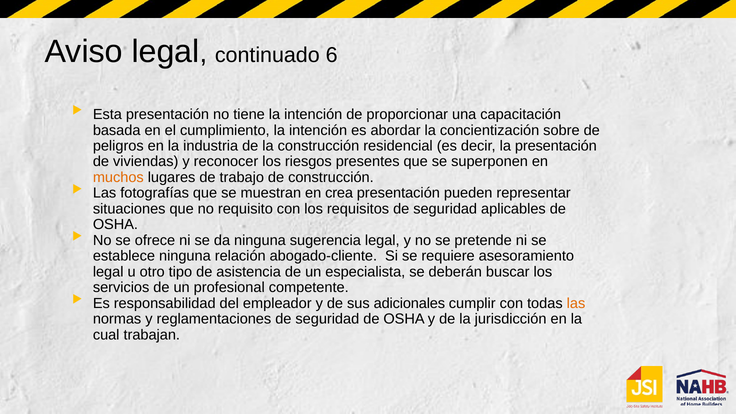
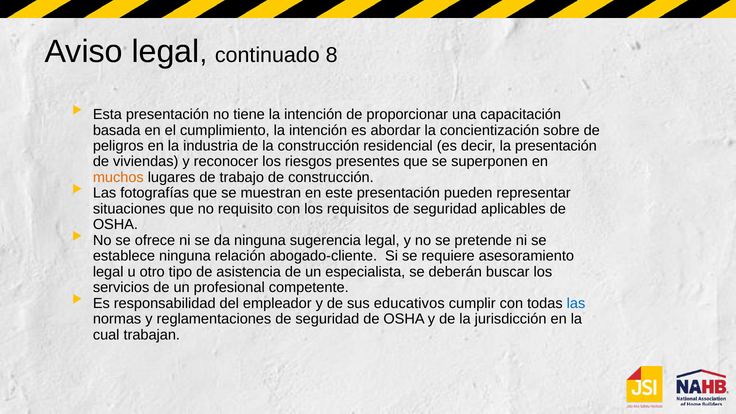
6: 6 -> 8 (332, 55)
crea: crea -> este (339, 193)
adicionales: adicionales -> educativos (409, 303)
las colour: orange -> blue (576, 303)
